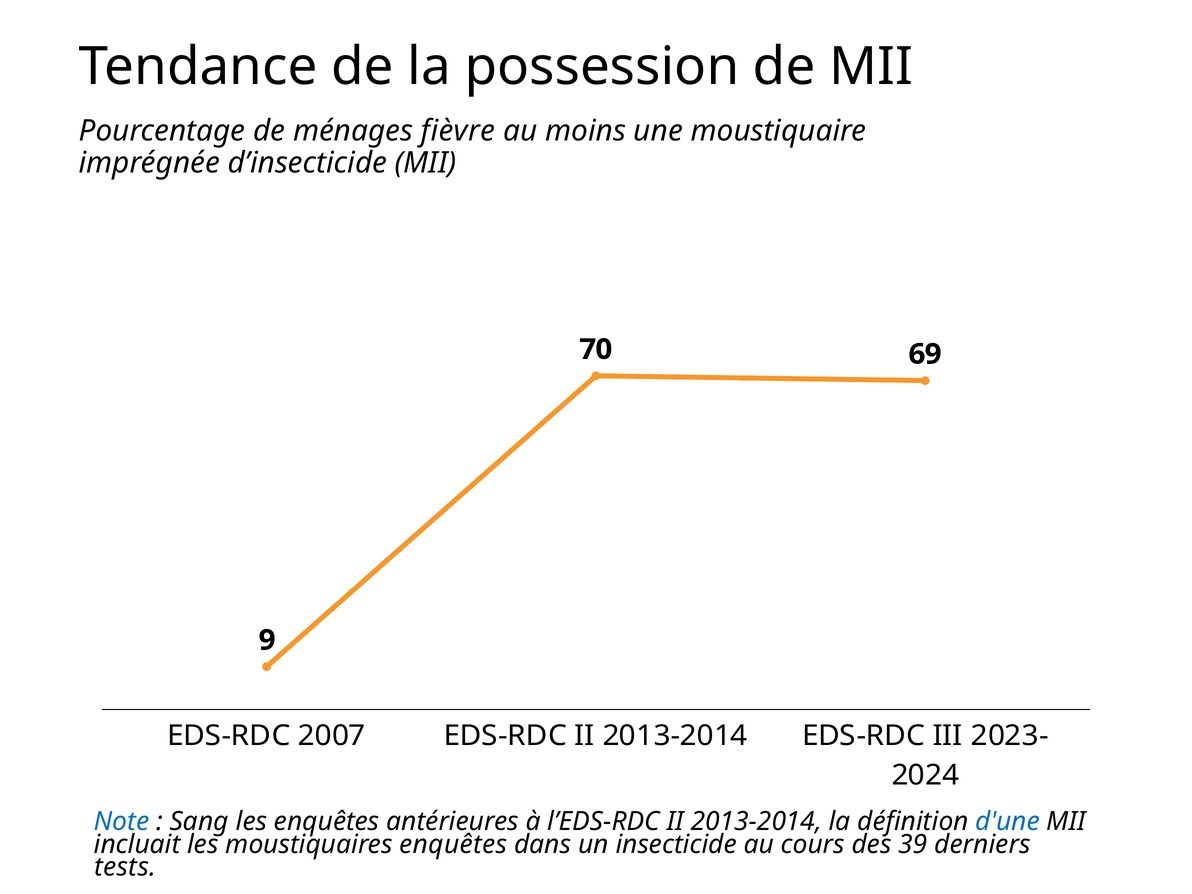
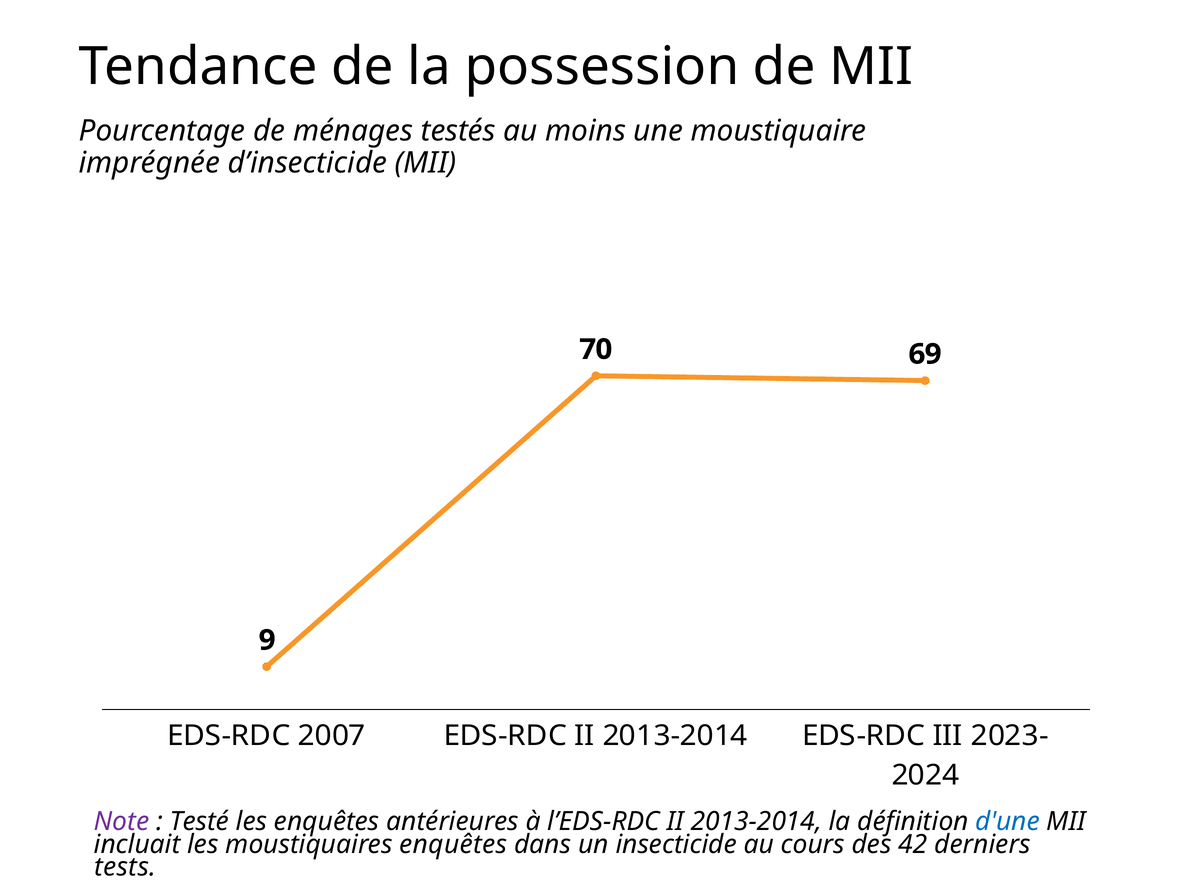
fièvre: fièvre -> testés (458, 131)
Note colour: blue -> purple (122, 821)
Sang: Sang -> Testé (199, 821)
39: 39 -> 42 (913, 844)
